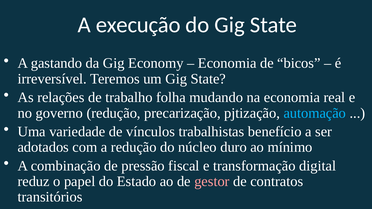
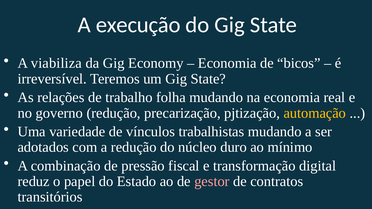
gastando: gastando -> viabiliza (56, 63)
automação colour: light blue -> yellow (315, 113)
trabalhistas benefício: benefício -> mudando (275, 132)
